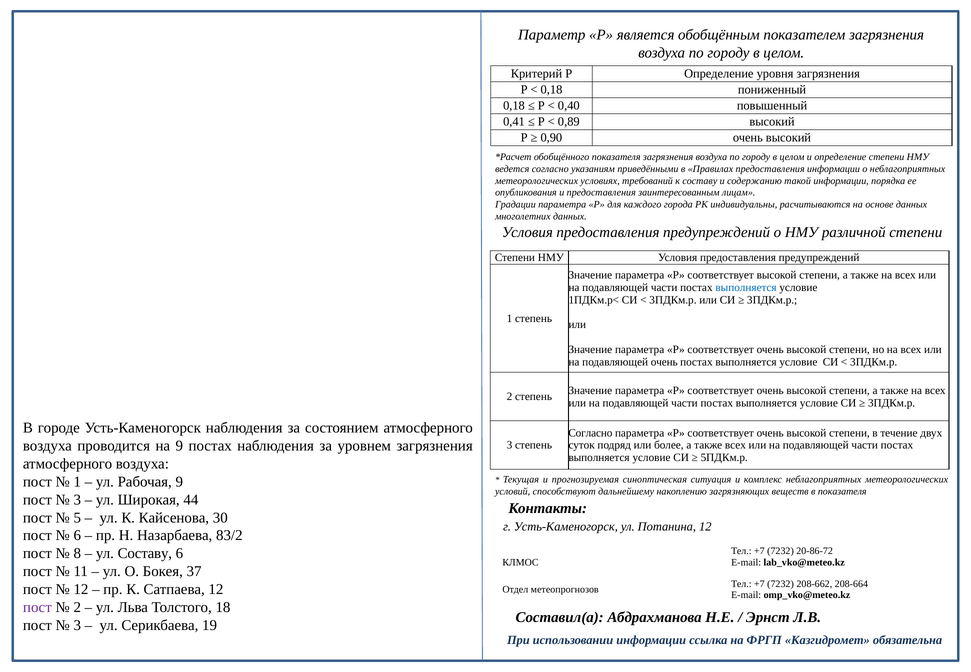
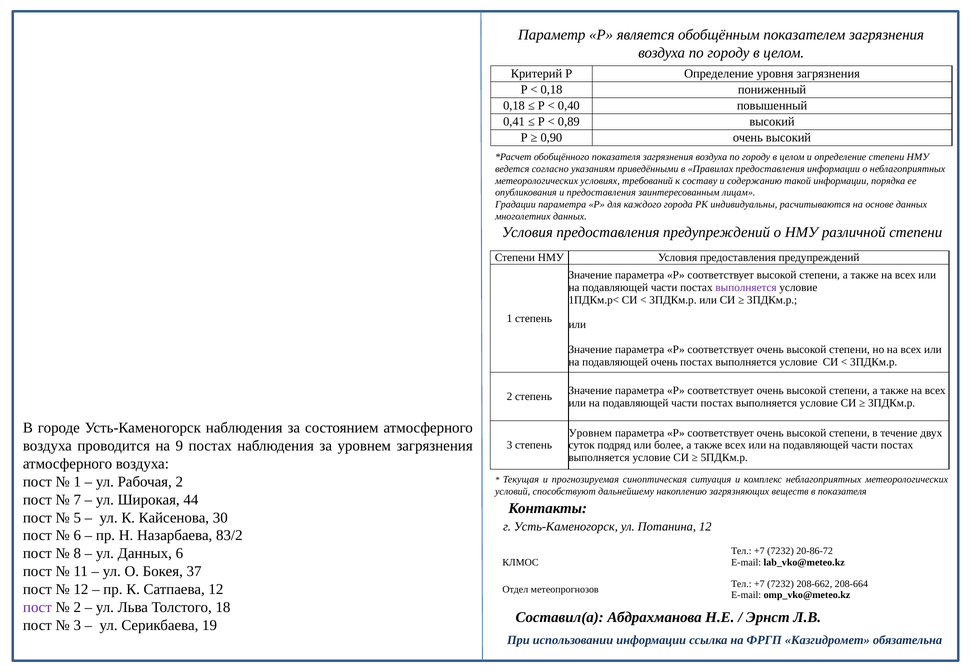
выполняется colour: blue -> purple (746, 288)
Согласно: Согласно -> Уровнем (590, 433)
Рабочая 9: 9 -> 2 (179, 482)
3: 3 -> 7 (77, 500)
ул Составу: Составу -> Данных (145, 554)
